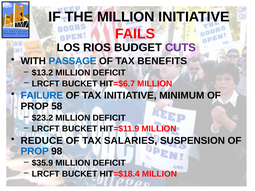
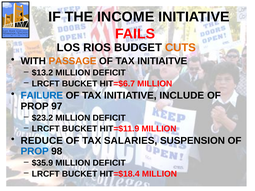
THE MILLION: MILLION -> INCOME (126, 17)
CUTS colour: purple -> orange (181, 48)
PASSAGE colour: blue -> orange (72, 61)
BENEFITS: BENEFITS -> INITIAITVE (162, 61)
MINIMUM: MINIMUM -> INCLUDE (182, 96)
58: 58 -> 97 (57, 106)
